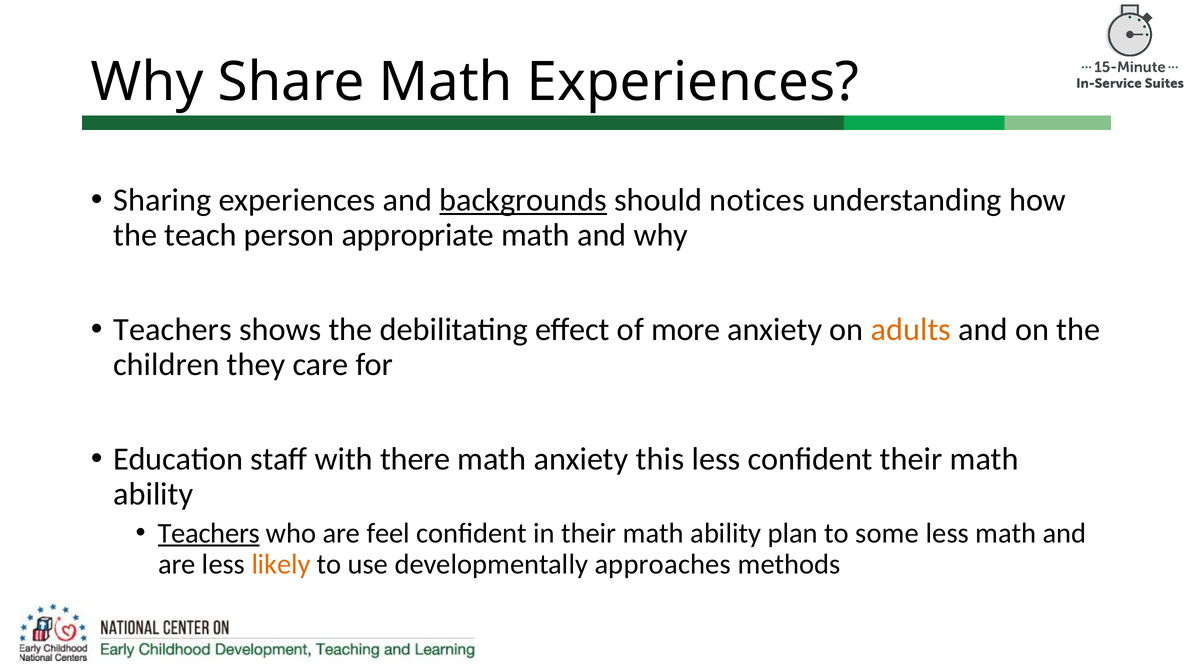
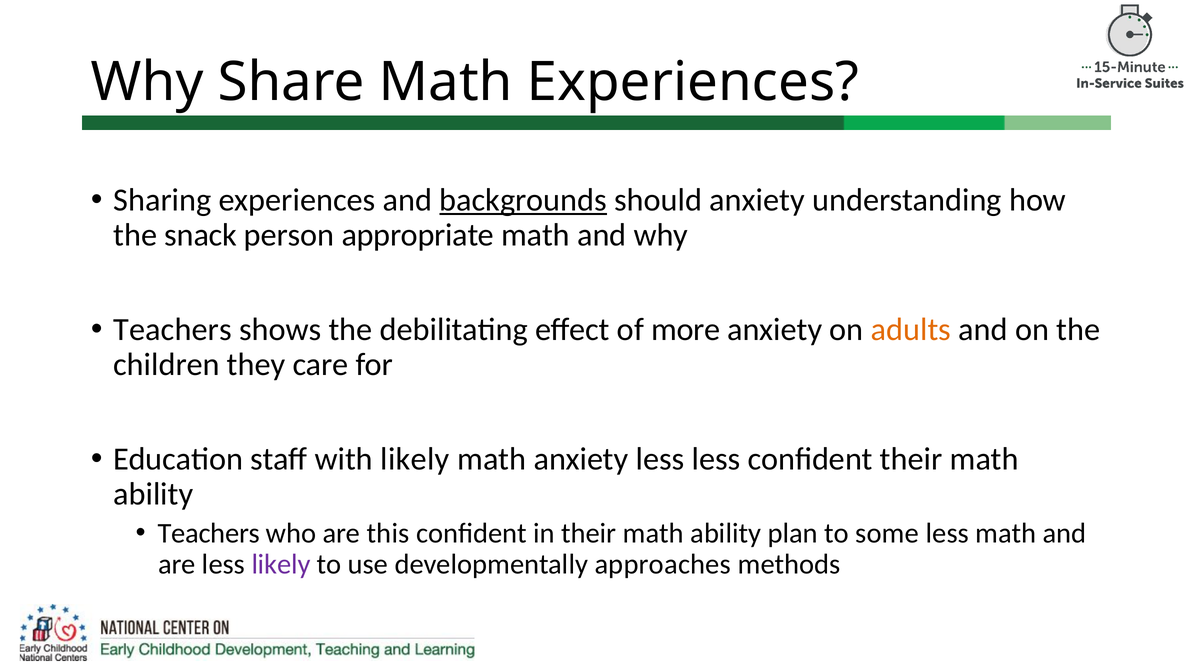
should notices: notices -> anxiety (757, 200)
teach: teach -> snack (201, 235)
with there: there -> likely (415, 459)
anxiety this: this -> less (660, 459)
Teachers underline: present -> none (209, 533)
feel: feel -> this (388, 533)
likely colour: orange -> purple (281, 564)
